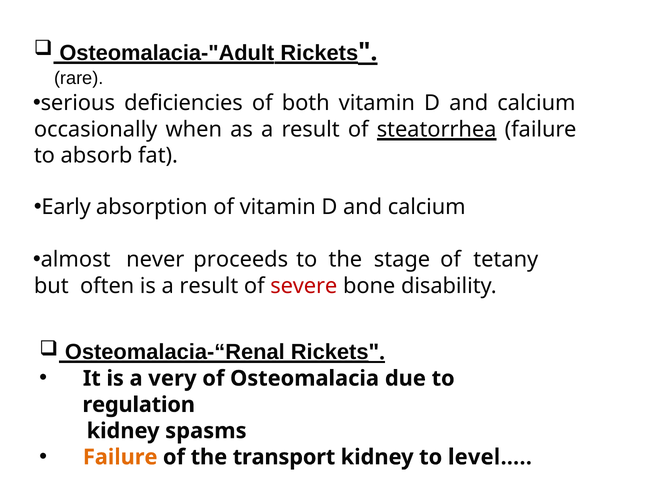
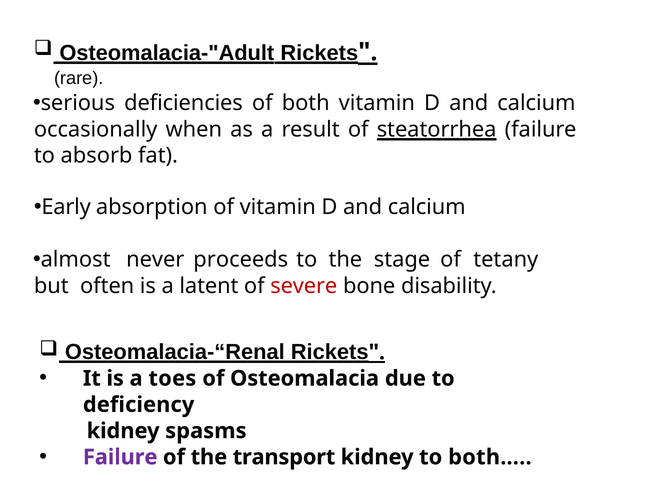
is a result: result -> latent (209, 286)
very: very -> toes (172, 378)
regulation: regulation -> deficiency (139, 405)
Failure colour: orange -> purple (120, 457)
level…: level… -> both… (490, 457)
